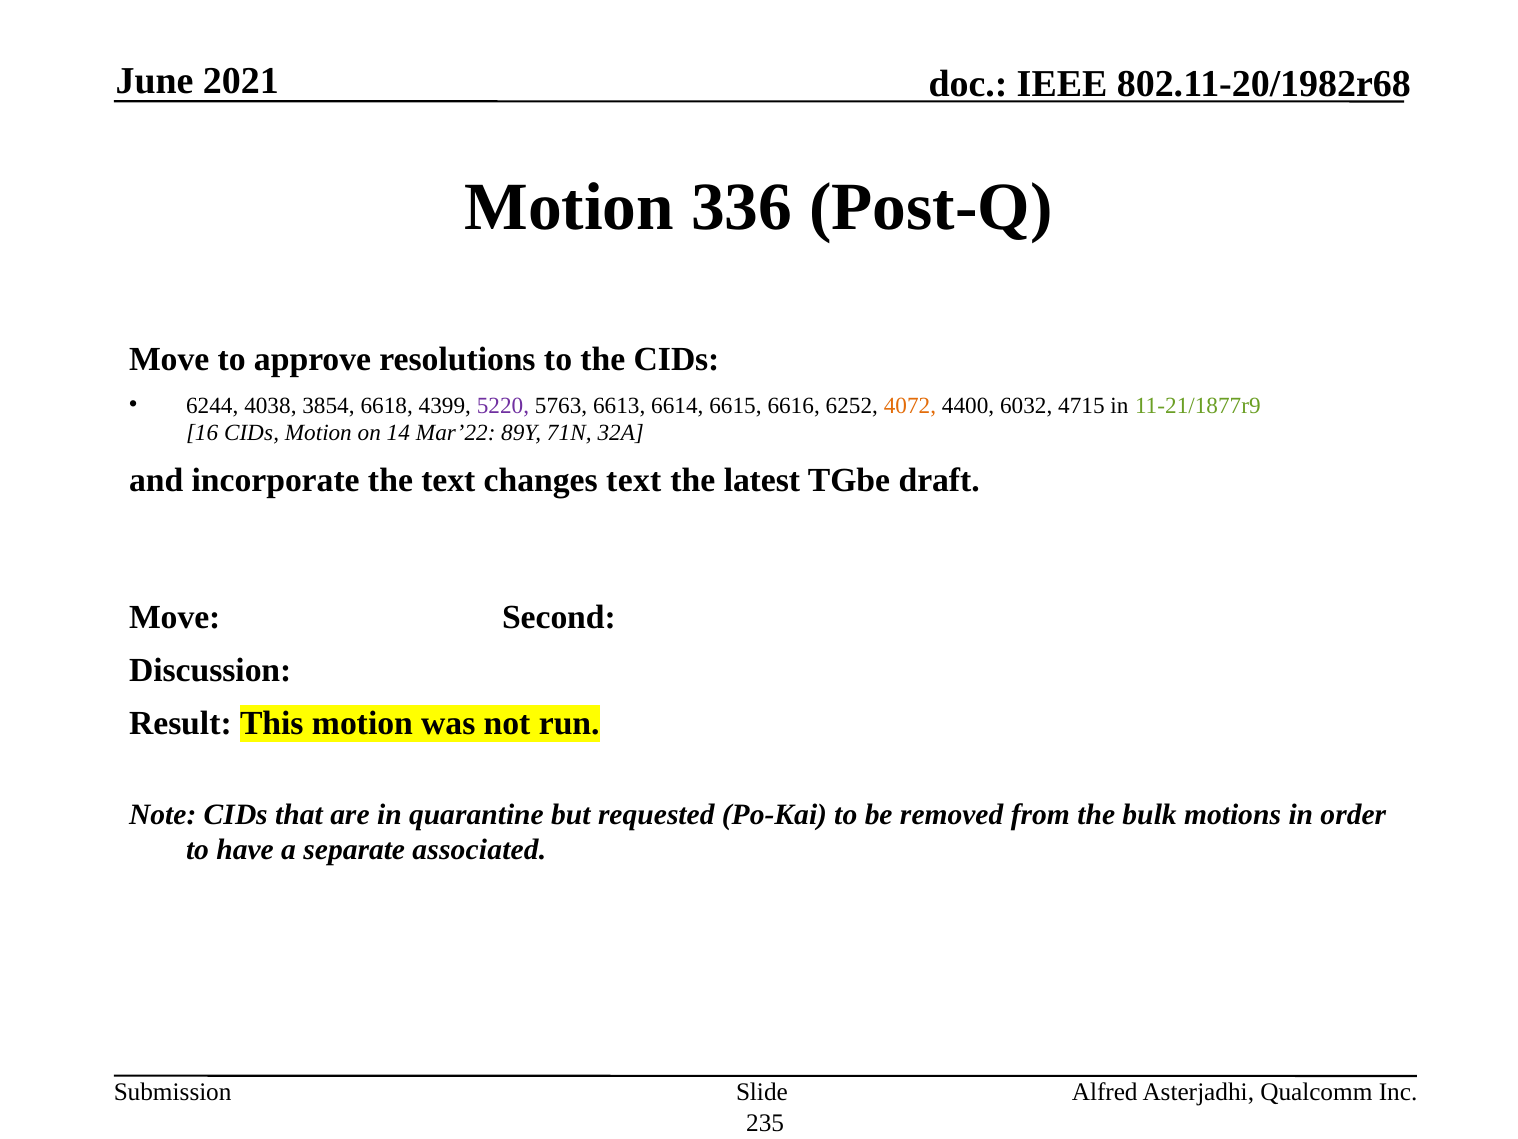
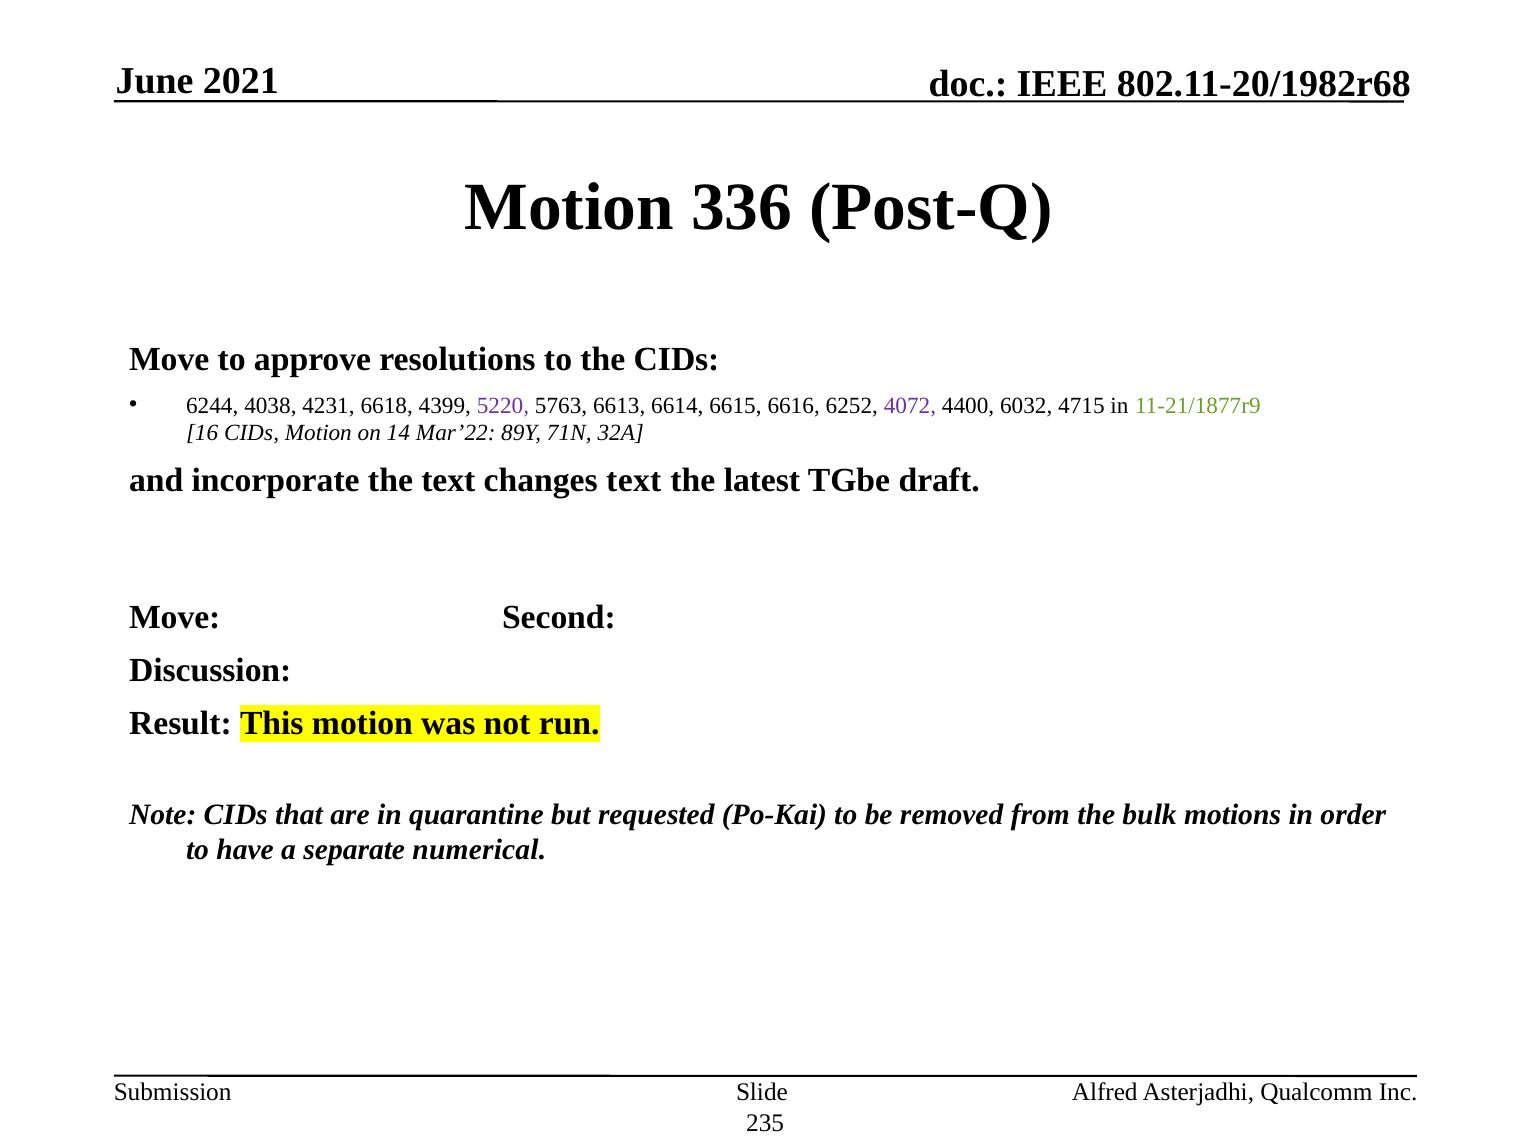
3854: 3854 -> 4231 (329, 405)
4072 colour: orange -> purple (910, 405)
associated: associated -> numerical (479, 850)
